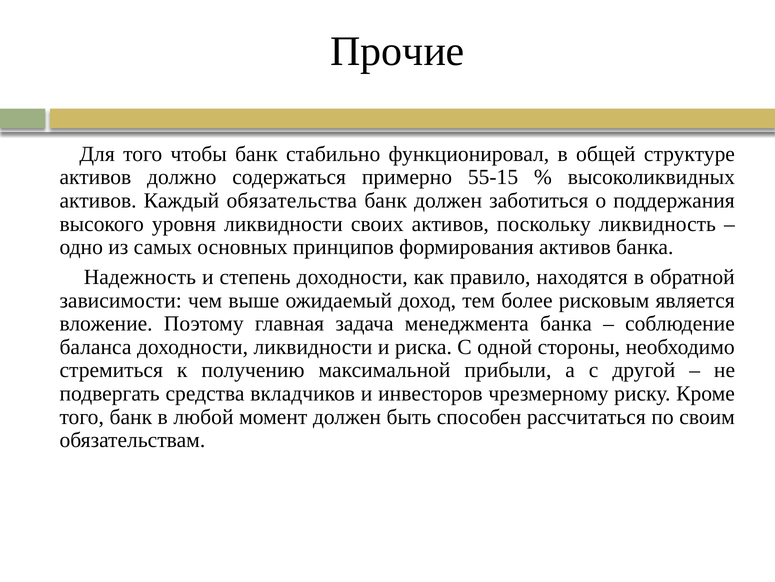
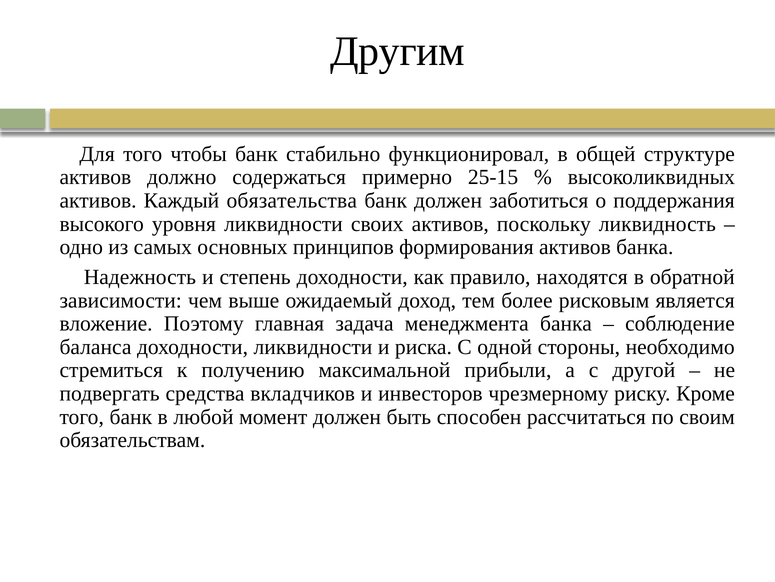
Прочие: Прочие -> Другим (398, 51)
55-15: 55-15 -> 25-15 (493, 177)
